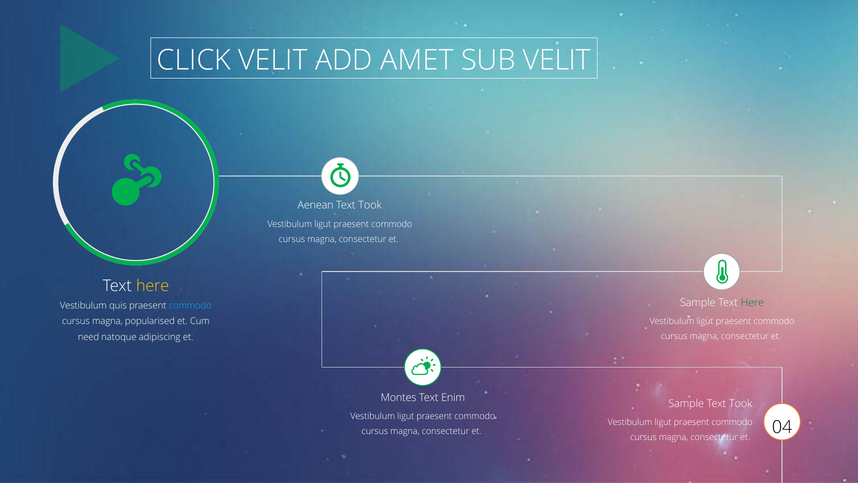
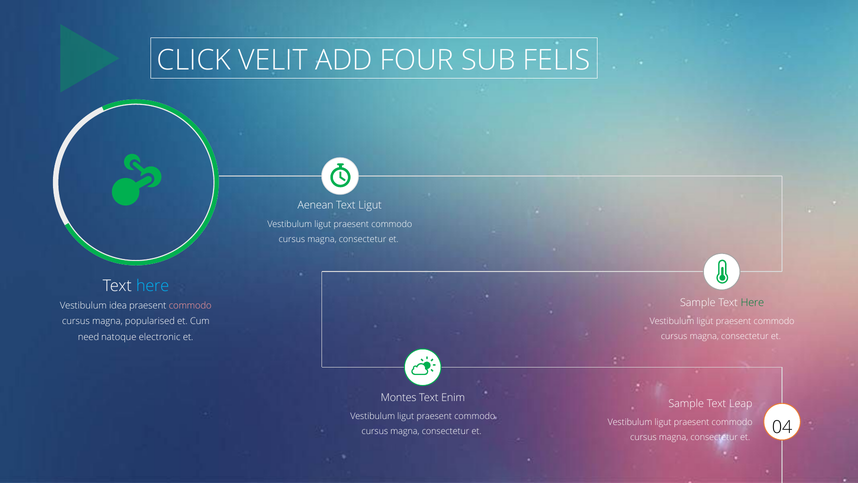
AMET: AMET -> FOUR (417, 60)
SUB VELIT: VELIT -> FELIS (557, 60)
Took: Took -> Ligut (370, 205)
here colour: yellow -> light blue (153, 286)
quis: quis -> idea (118, 305)
commodo colour: light blue -> pink (190, 305)
adipiscing: adipiscing -> electronic (160, 337)
Sample Text Took: Took -> Leap (741, 403)
